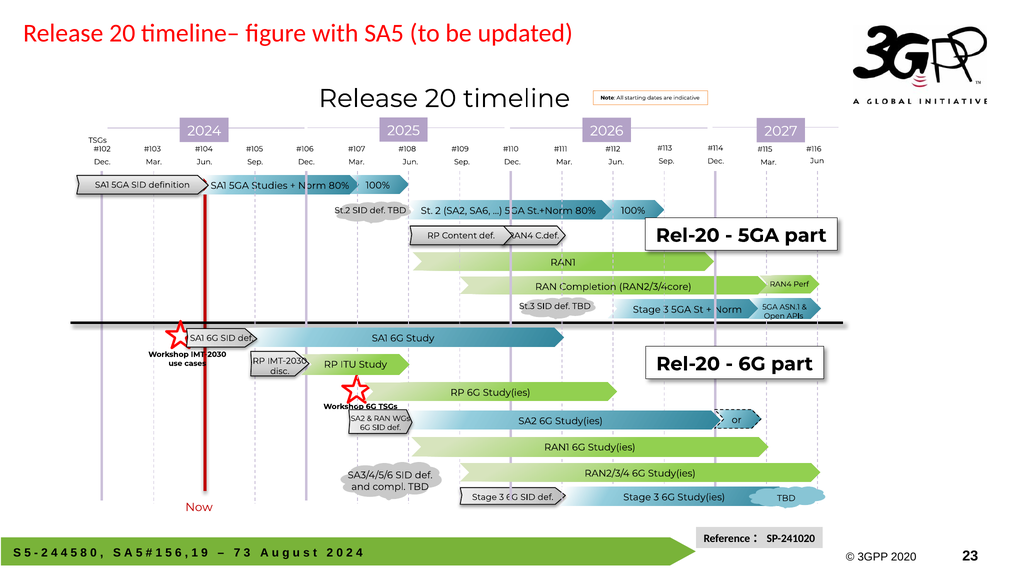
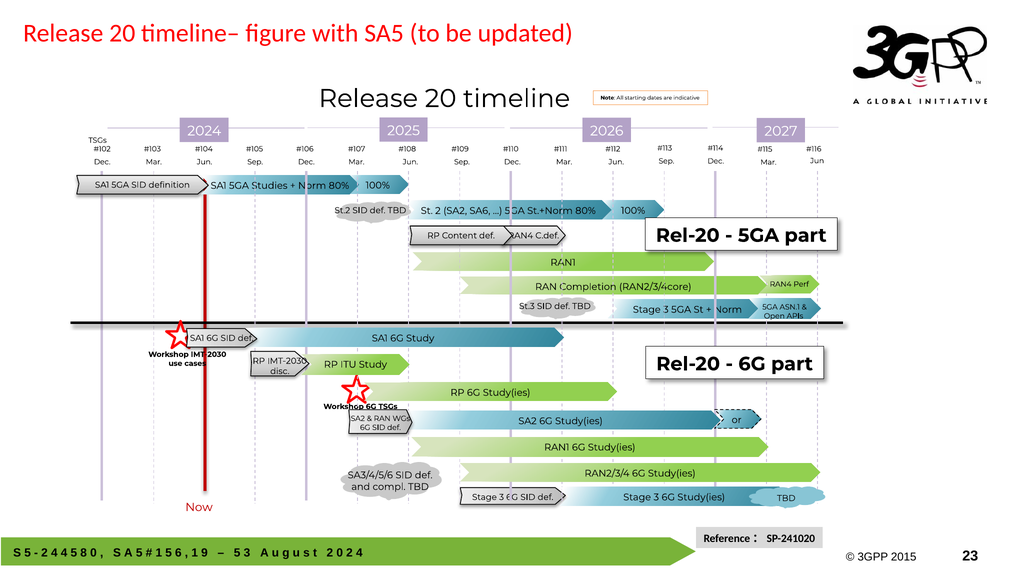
7: 7 -> 5 (237, 553)
2020: 2020 -> 2015 (904, 557)
